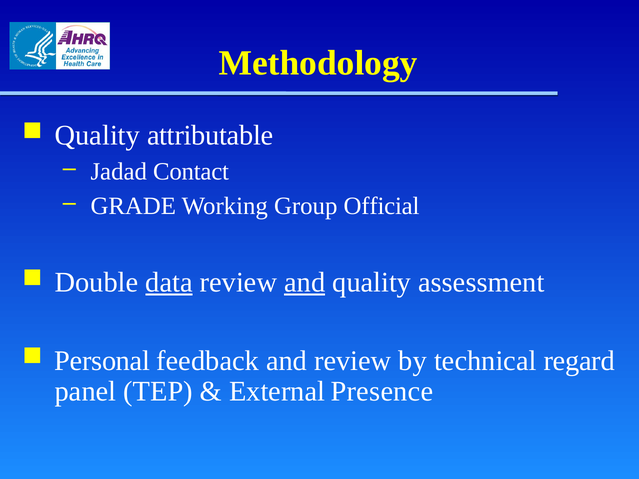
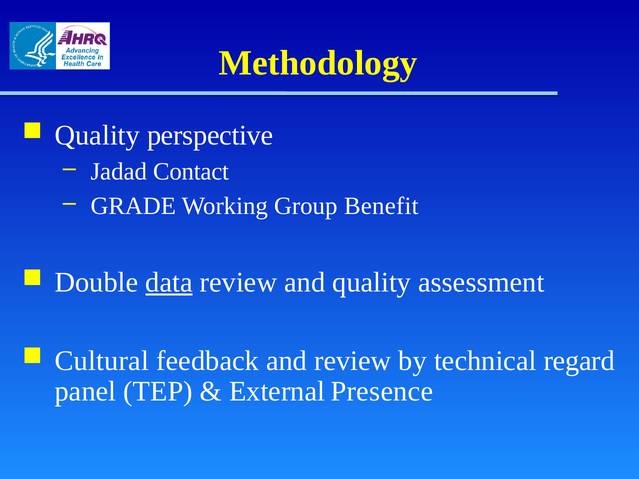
attributable: attributable -> perspective (210, 135)
Official: Official -> Benefit (381, 206)
and underline: present -> none (305, 282)
Personal: Personal -> Cultural (102, 361)
